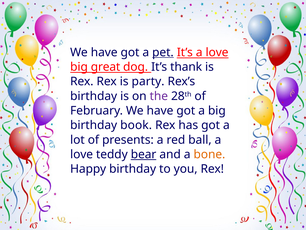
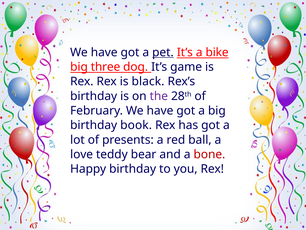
It’s a love: love -> bike (217, 52)
great: great -> three (106, 67)
thank: thank -> game (186, 67)
party: party -> black (148, 81)
bear underline: present -> none (144, 154)
bone colour: orange -> red (209, 154)
